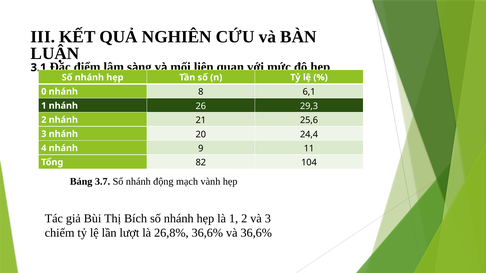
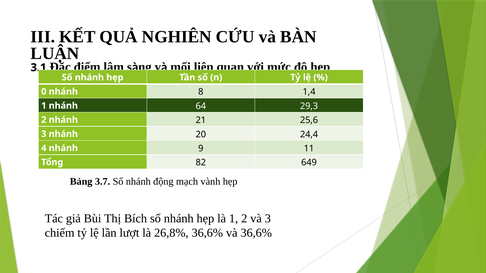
6,1: 6,1 -> 1,4 (309, 92)
26: 26 -> 64 (201, 106)
104: 104 -> 649 (309, 163)
